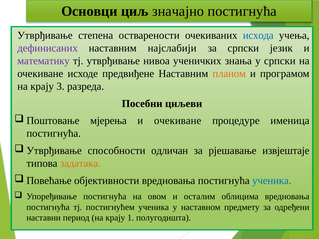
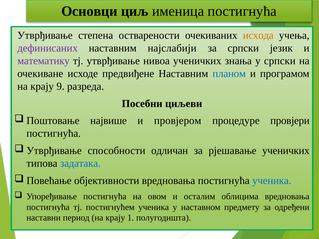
значајно: значајно -> именица (178, 11)
исхода colour: blue -> orange (258, 35)
планом colour: orange -> blue (229, 74)
3: 3 -> 9 (61, 86)
мјерења: мјерења -> највише (108, 121)
и очекиване: очекиване -> провјером (178, 121)
именица: именица -> провјери (290, 121)
рјешавање извјештаје: извјештаје -> ученичких (286, 151)
задатака colour: orange -> blue (80, 164)
